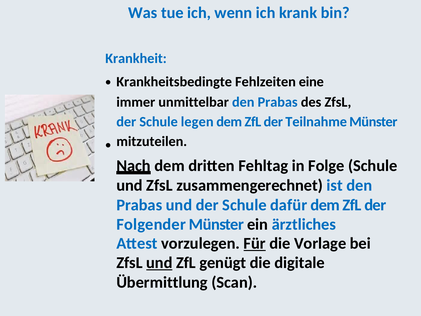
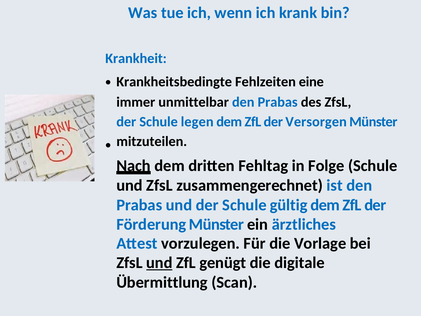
Teilnahme: Teilnahme -> Versorgen (316, 122)
dafür: dafür -> gültig (289, 205)
Folgender: Folgender -> Förderung (151, 224)
Für underline: present -> none (255, 243)
